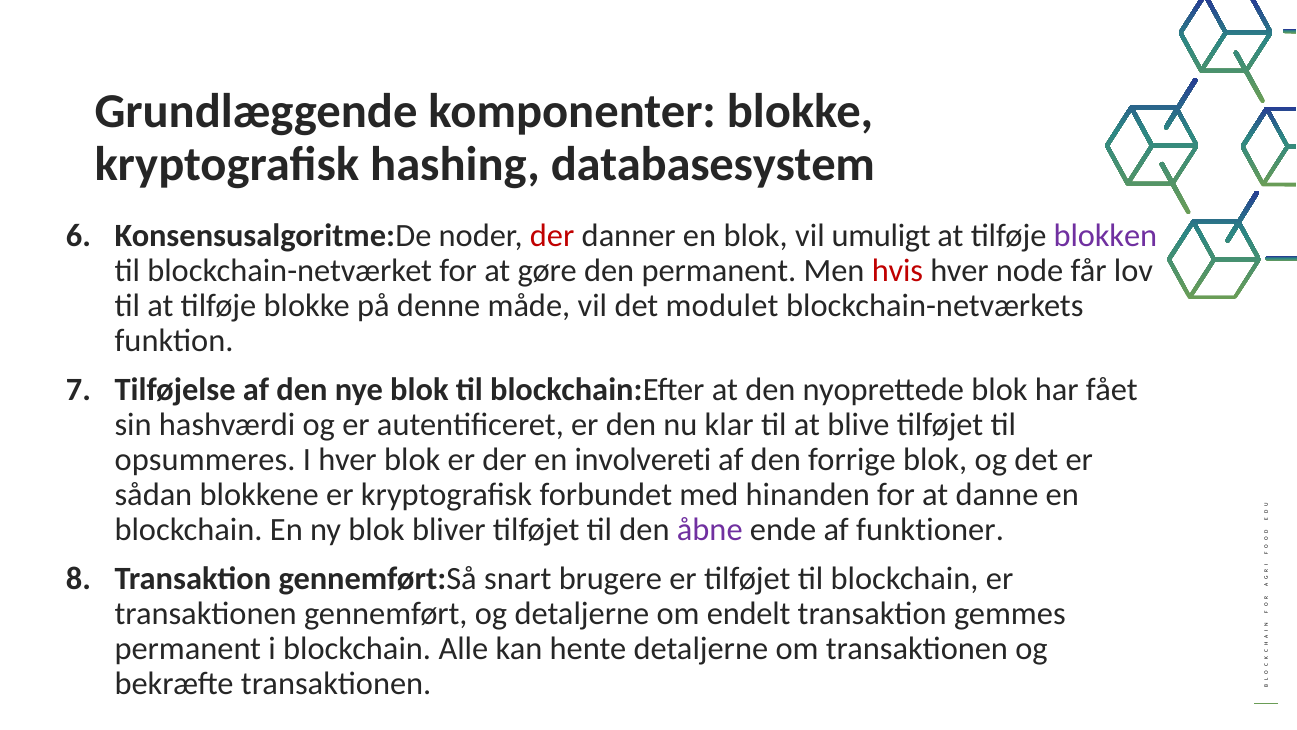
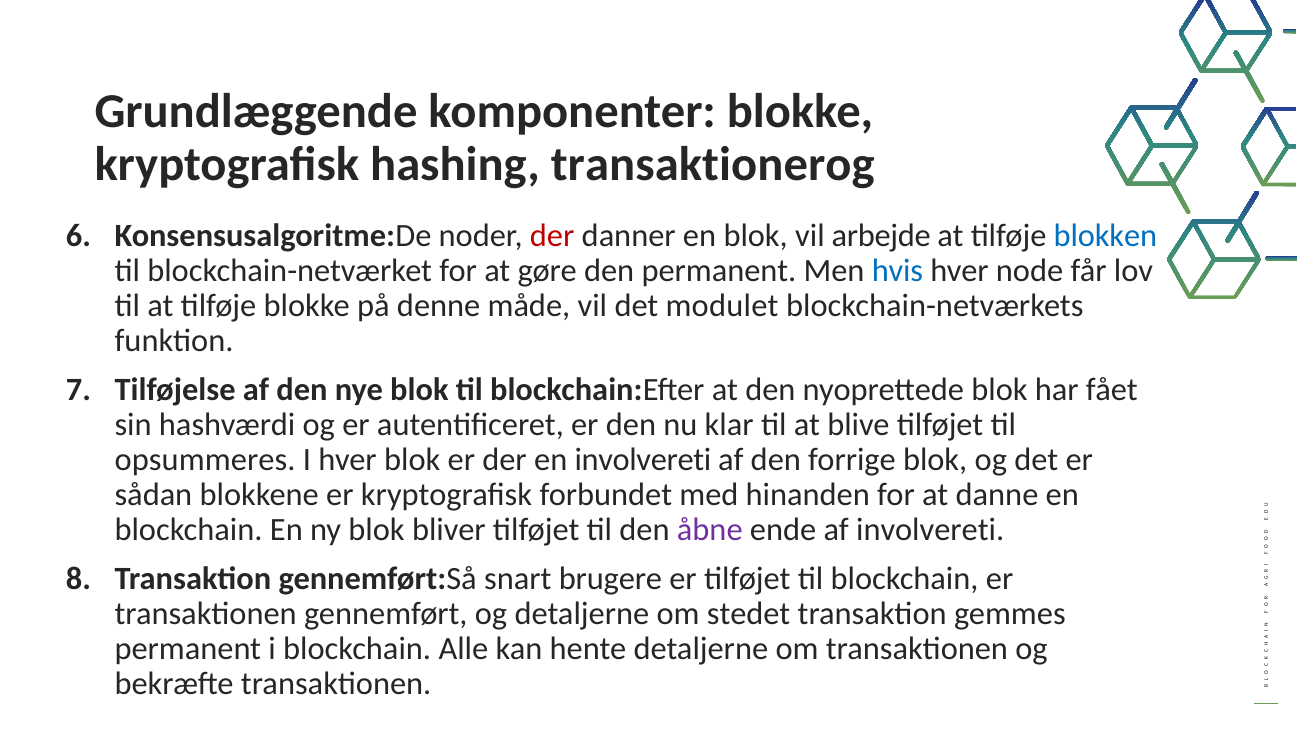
databasesystem: databasesystem -> transaktionerog (713, 164)
umuligt: umuligt -> arbejde (881, 236)
blokken colour: purple -> blue (1105, 236)
hvis colour: red -> blue (898, 271)
af funktioner: funktioner -> involvereti (930, 530)
endelt: endelt -> stedet (749, 613)
